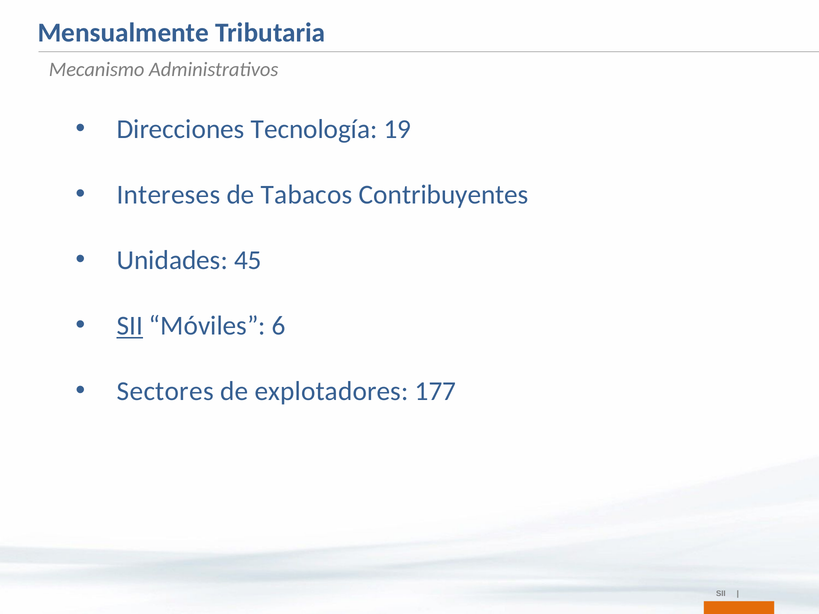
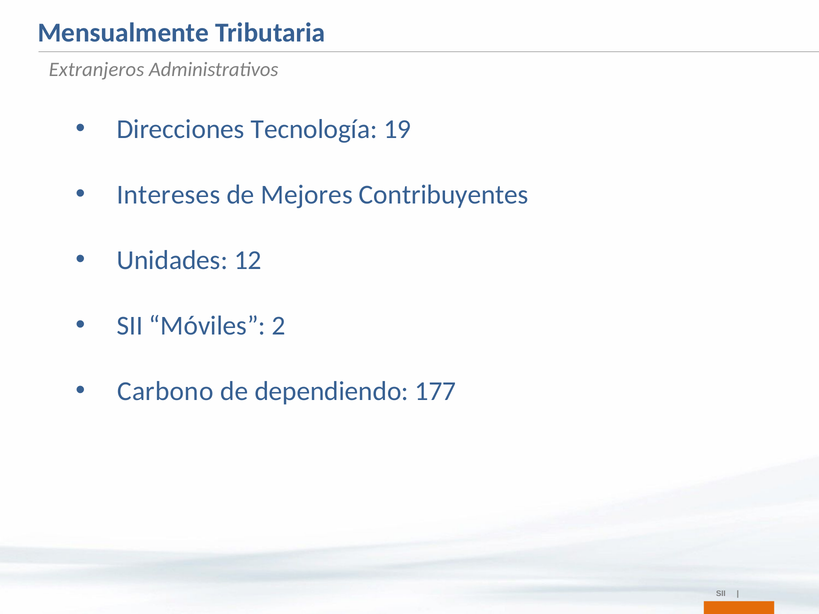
Mecanismo: Mecanismo -> Extranjeros (97, 69)
Tabacos: Tabacos -> Mejores (307, 195)
45: 45 -> 12 (248, 261)
SII underline: present -> none (130, 326)
6: 6 -> 2 (279, 326)
Sectores: Sectores -> Carbono (165, 392)
explotadores: explotadores -> dependiendo (332, 392)
